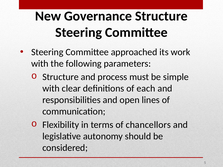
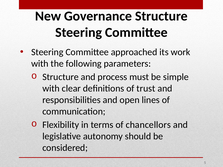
each: each -> trust (146, 89)
